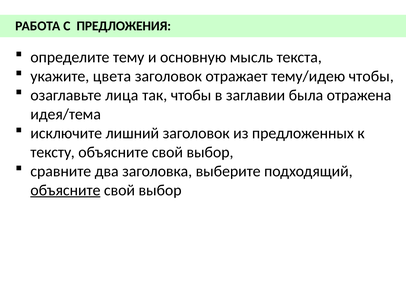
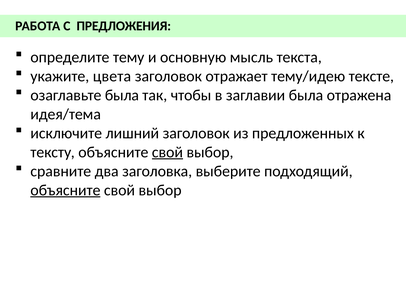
тему/идею чтобы: чтобы -> тексте (371, 76)
озаглавьте лица: лица -> была (122, 95)
свой underline: none -> present (167, 152)
